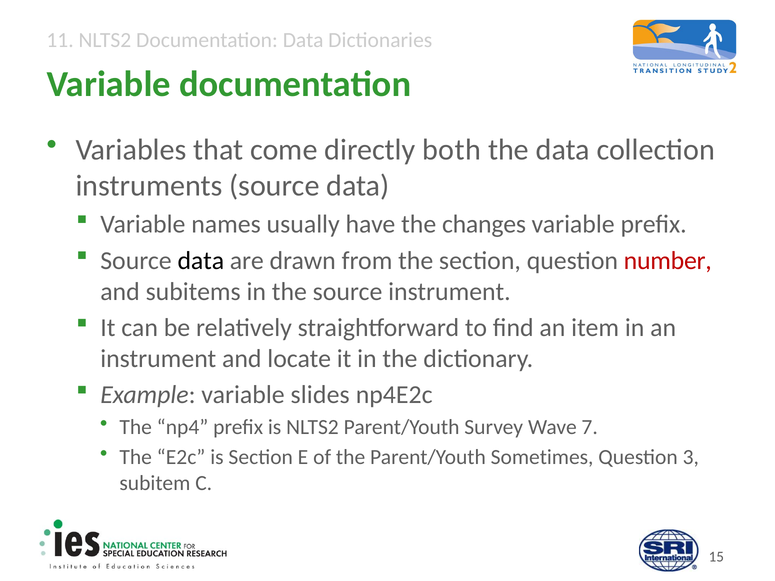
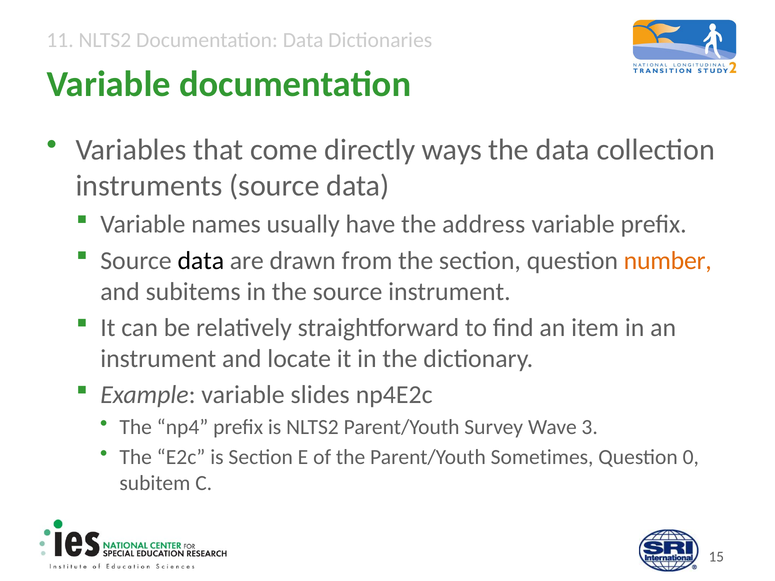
both: both -> ways (452, 150)
changes: changes -> address (484, 225)
number colour: red -> orange (668, 261)
7: 7 -> 3 (590, 427)
3: 3 -> 0 (691, 458)
